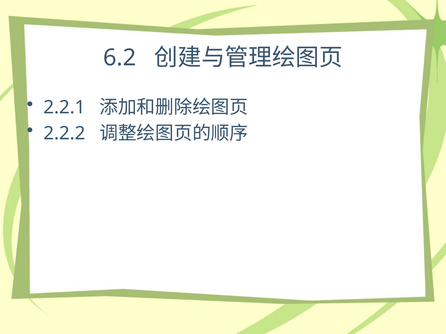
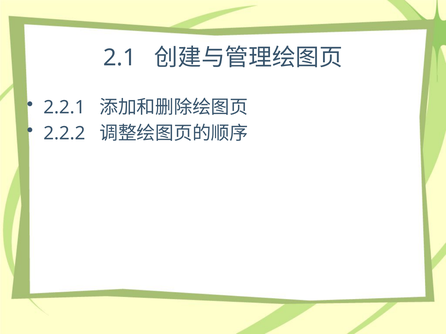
6.2: 6.2 -> 2.1 (120, 58)
